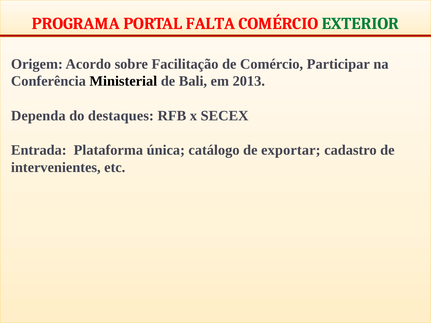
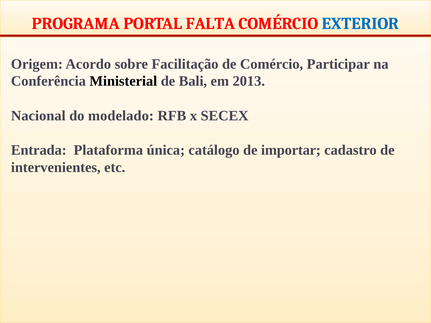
EXTERIOR colour: green -> blue (360, 24)
Dependa: Dependa -> Nacional (38, 116)
destaques: destaques -> modelado (121, 116)
exportar: exportar -> importar (291, 150)
